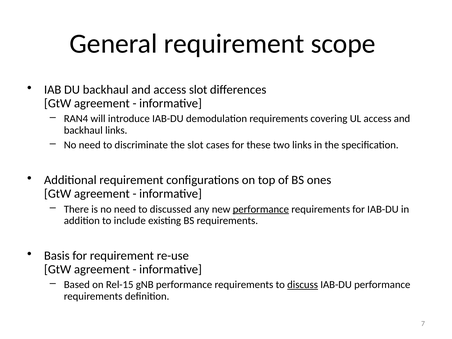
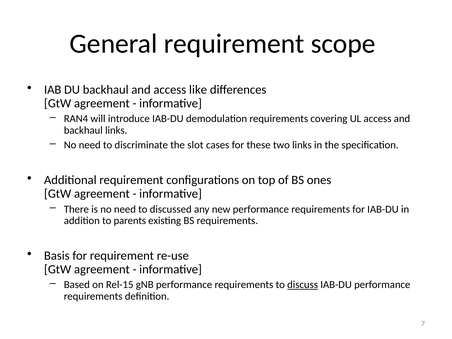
access slot: slot -> like (198, 90)
performance underline: present -> none (261, 209)
include: include -> parents (130, 221)
